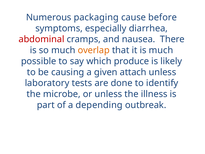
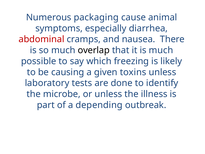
before: before -> animal (163, 17)
overlap colour: orange -> black (94, 50)
produce: produce -> freezing (131, 61)
attach: attach -> toxins (133, 72)
